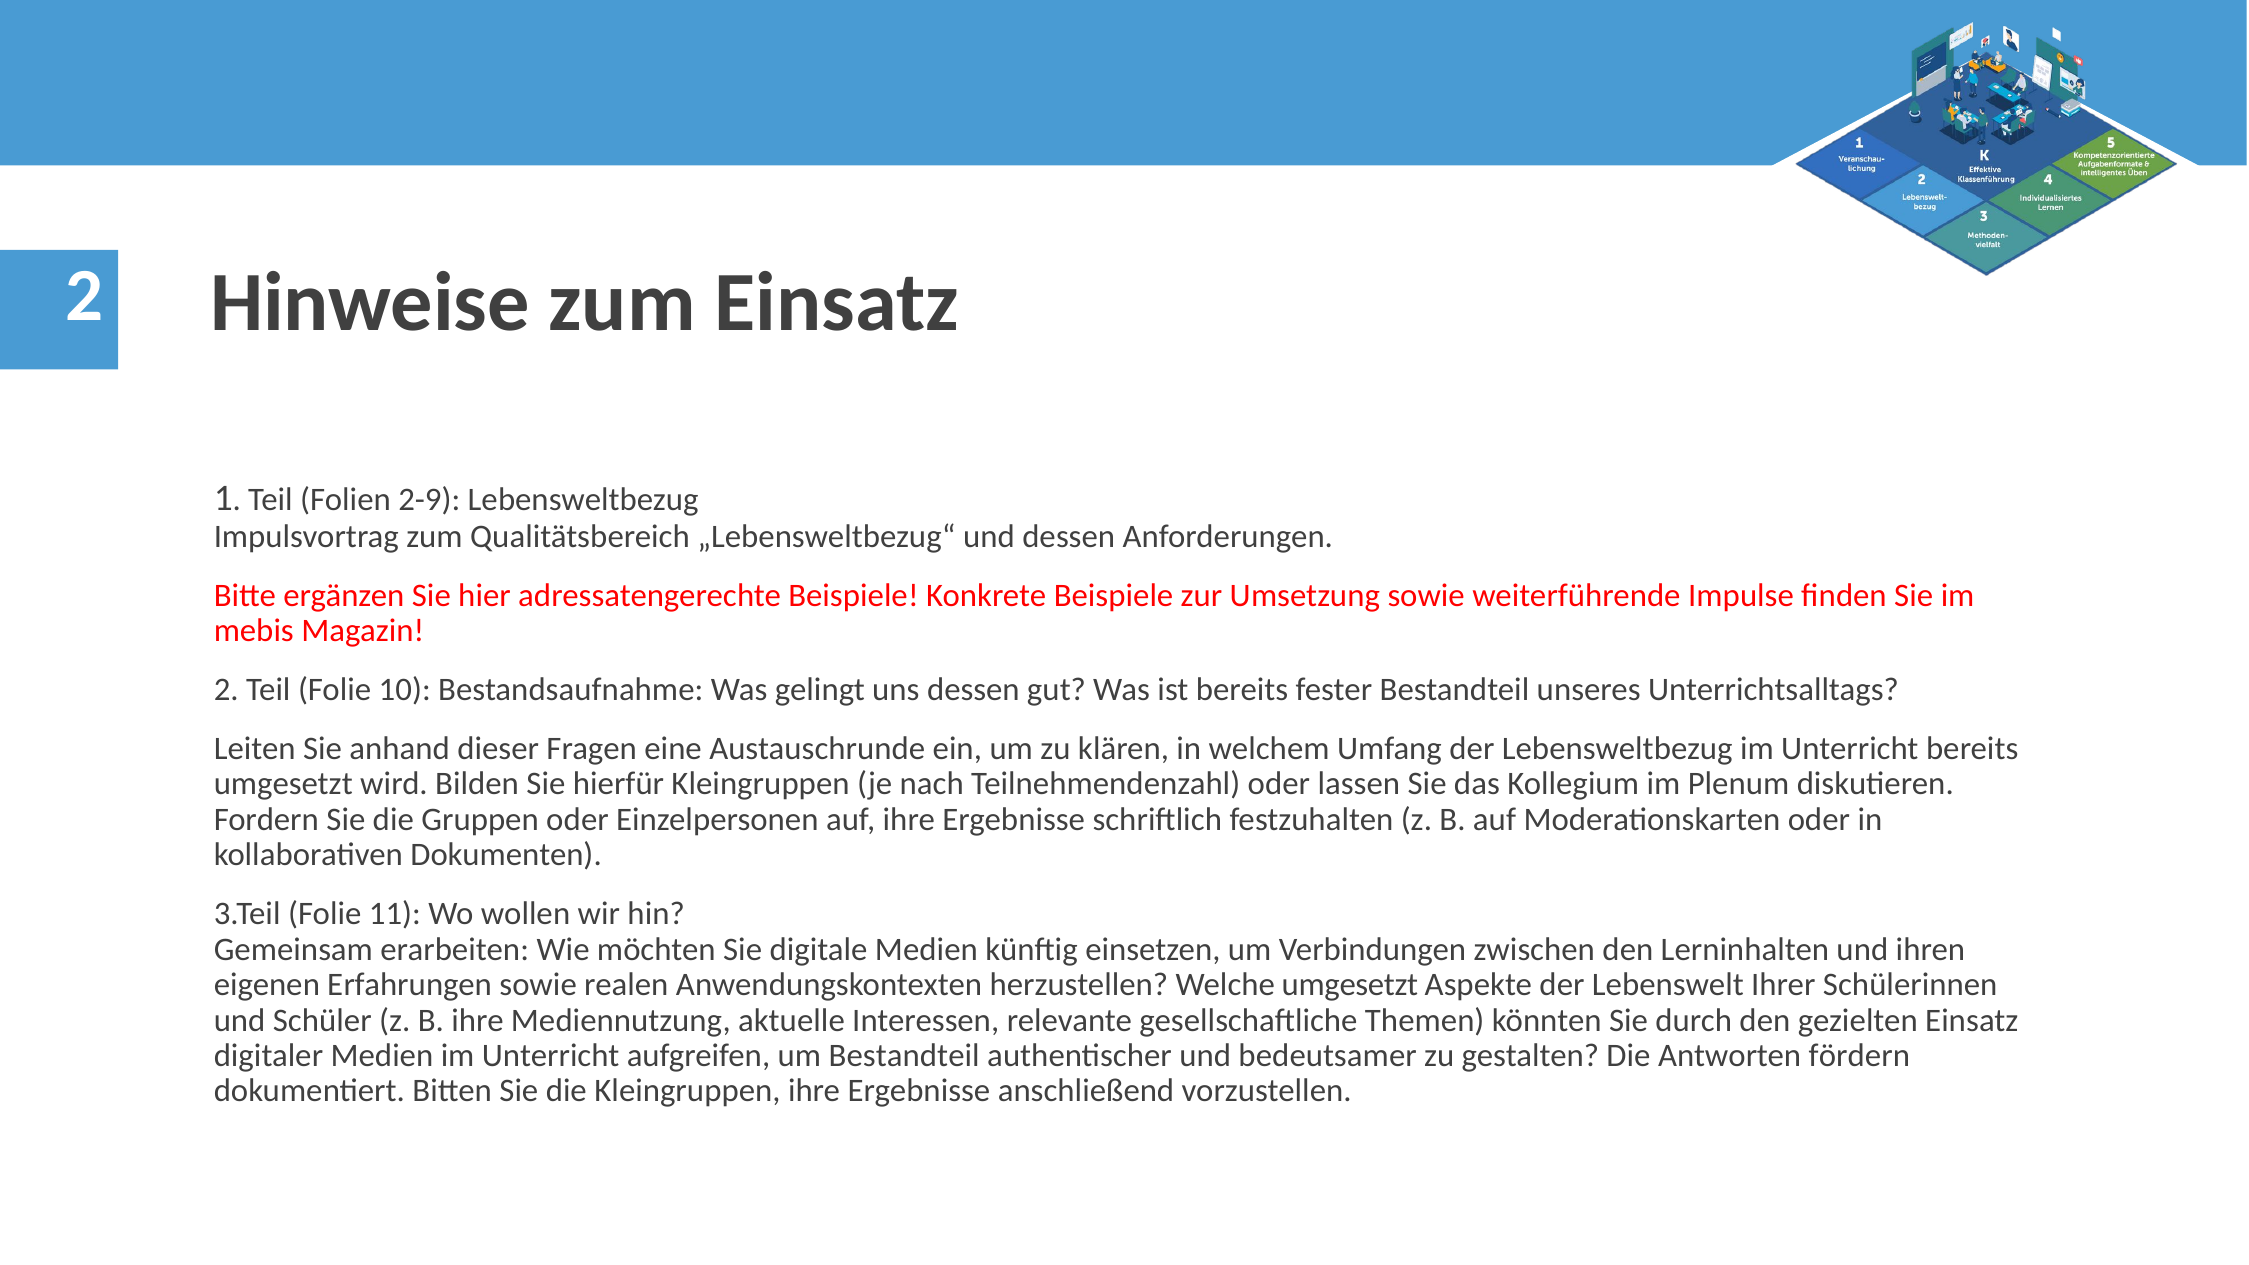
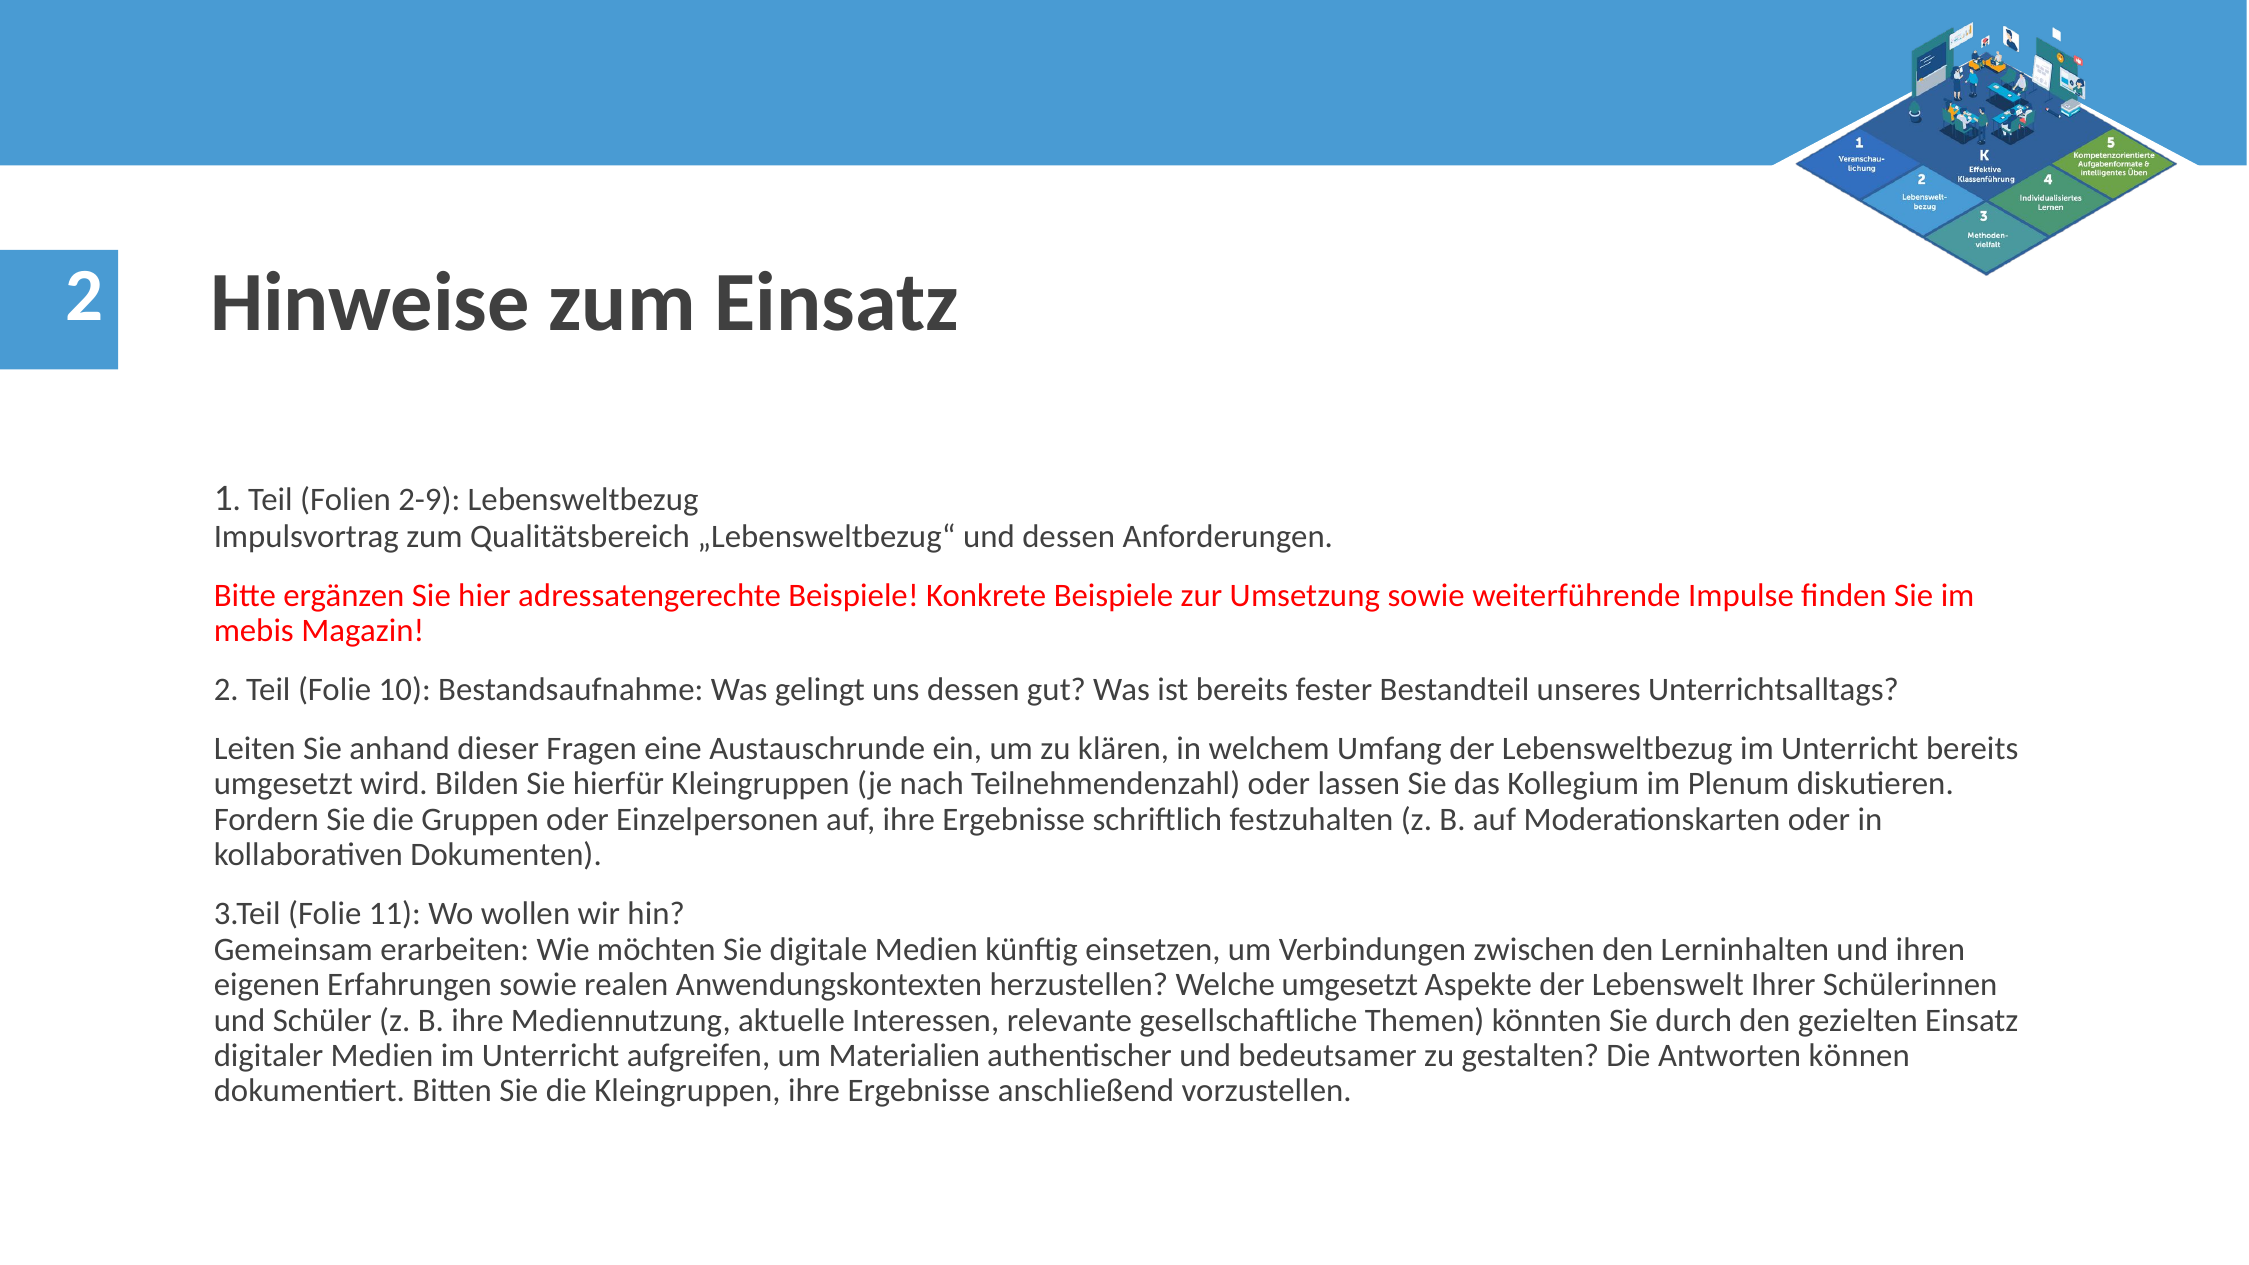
um Bestandteil: Bestandteil -> Materialien (904, 1056)
fördern: fördern -> können (1859, 1056)
